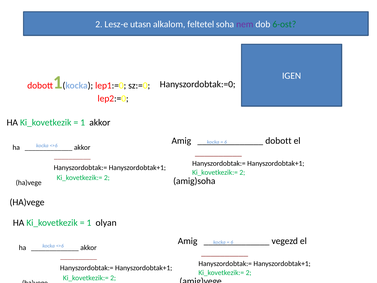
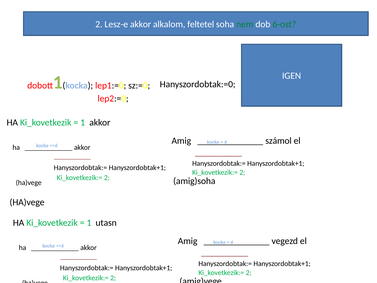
Lesz-e utasn: utasn -> akkor (141, 24)
nem colour: purple -> green (245, 24)
dobott: dobott -> számol (278, 141)
olyan: olyan -> utasn (106, 223)
